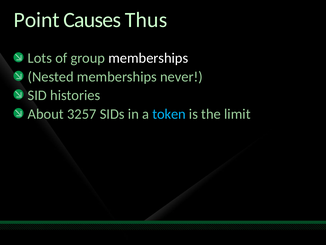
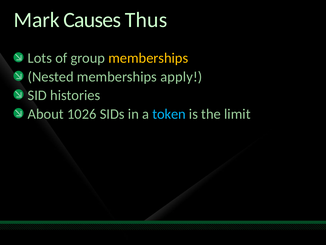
Point: Point -> Mark (37, 20)
memberships colour: white -> yellow (148, 58)
never: never -> apply (181, 77)
3257: 3257 -> 1026 (82, 114)
